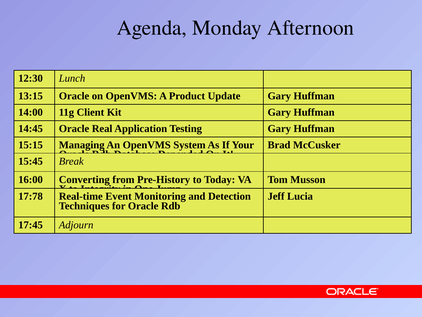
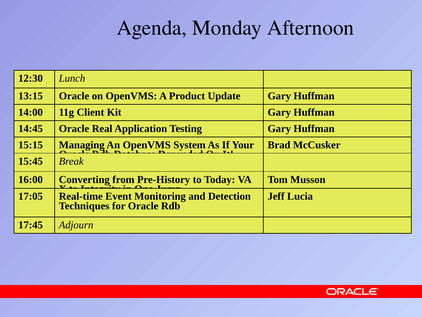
17:78: 17:78 -> 17:05 (31, 196)
